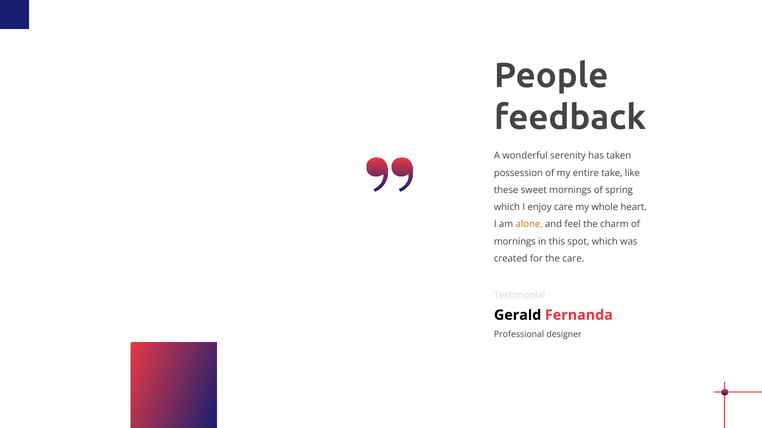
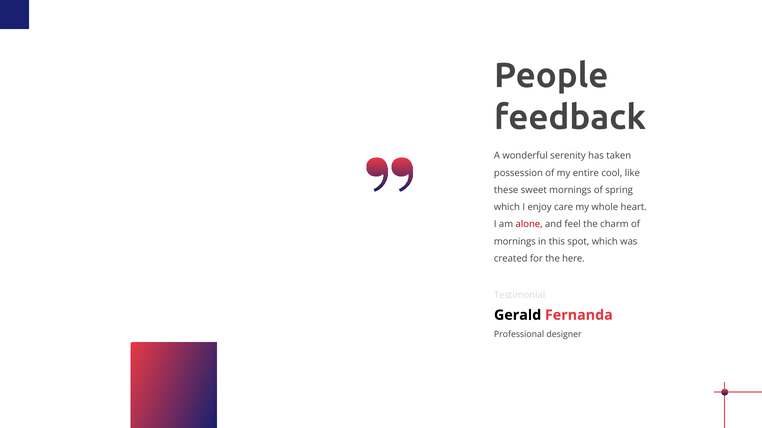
take: take -> cool (612, 173)
alone colour: orange -> red (529, 225)
the care: care -> here (573, 259)
